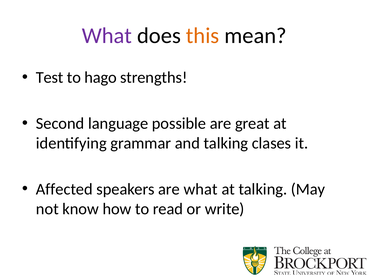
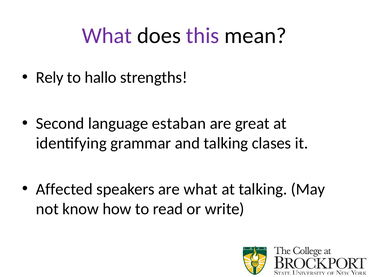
this colour: orange -> purple (203, 36)
Test: Test -> Rely (50, 77)
hago: hago -> hallo (101, 77)
possible: possible -> estaban (179, 123)
